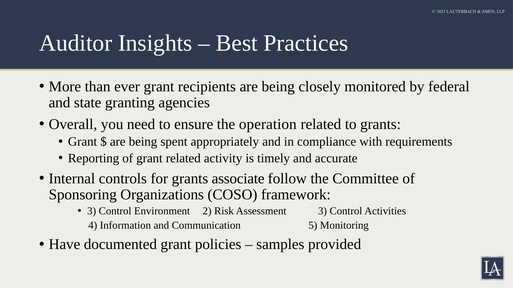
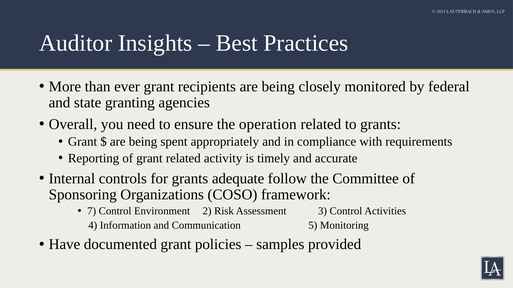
associate: associate -> adequate (238, 179)
3: 3 -> 7 (92, 212)
